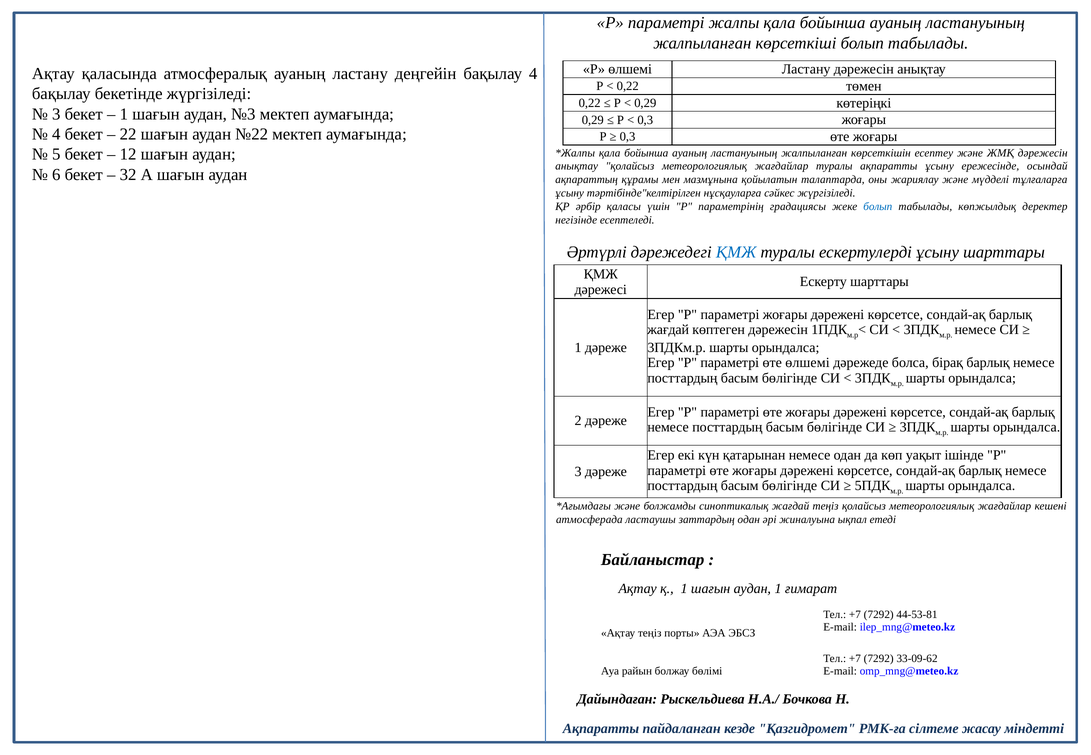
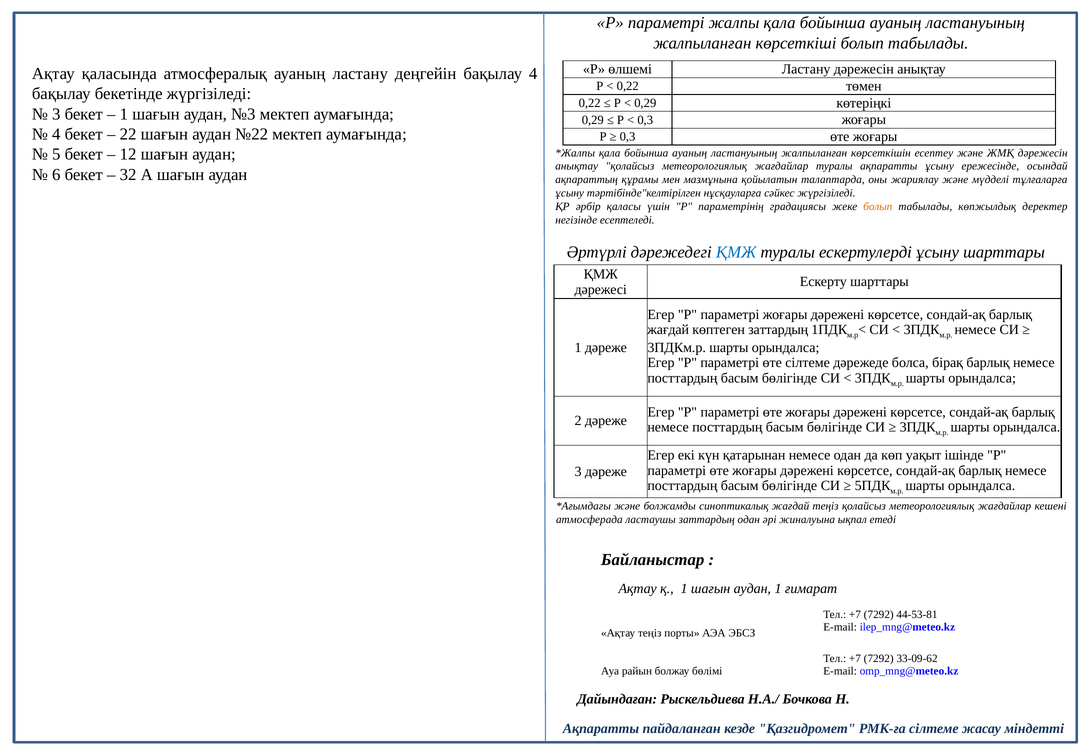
болып colour: blue -> orange (878, 207)
көптеген дәрежесін: дәрежесін -> заттардың (778, 330)
өте өлшемі: өлшемі -> сілтеме (808, 363)
